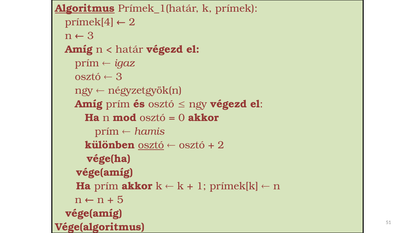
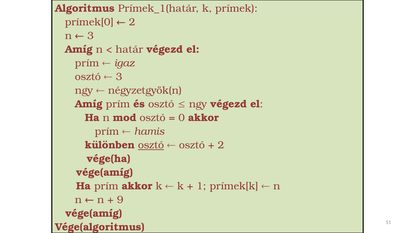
Algoritmus underline: present -> none (85, 9)
prímek[4: prímek[4 -> prímek[0 (89, 22)
5: 5 -> 9 (120, 200)
